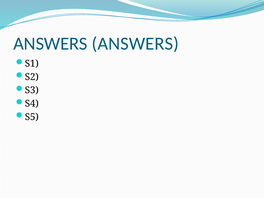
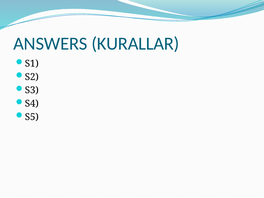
ANSWERS ANSWERS: ANSWERS -> KURALLAR (135, 44)
